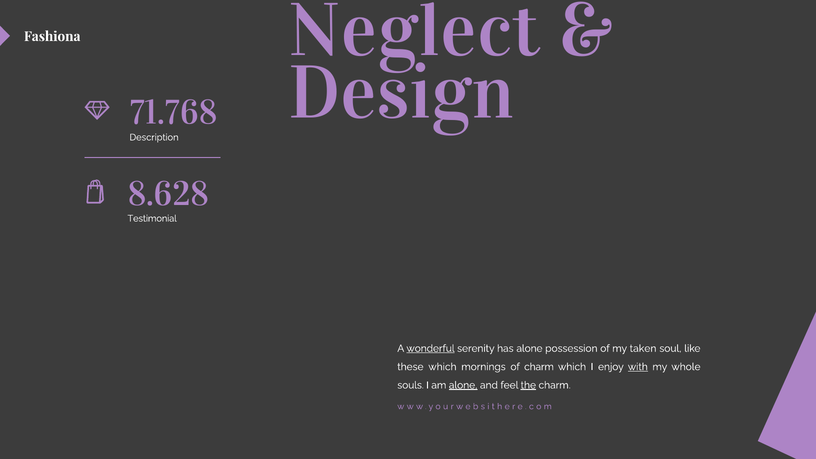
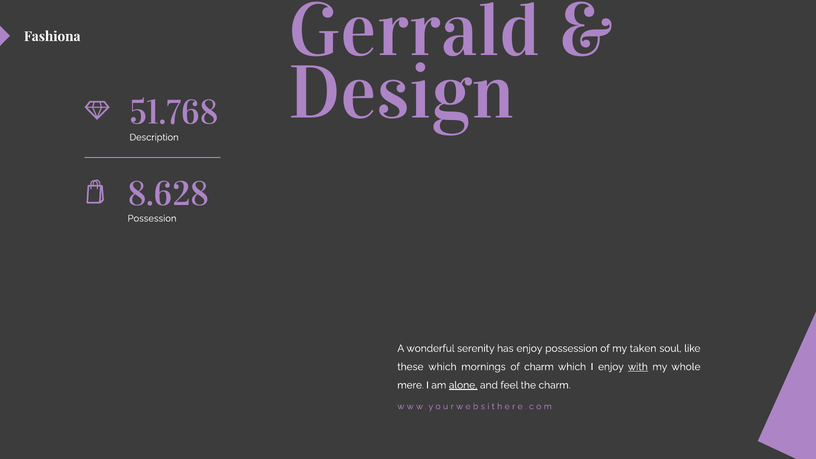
Neglect: Neglect -> Gerrald (415, 30)
71.768: 71.768 -> 51.768 (174, 113)
Testimonial: Testimonial -> Possession (152, 218)
wonderful underline: present -> none (431, 348)
has alone: alone -> enjoy (529, 348)
souls: souls -> mere (411, 385)
the underline: present -> none (528, 385)
